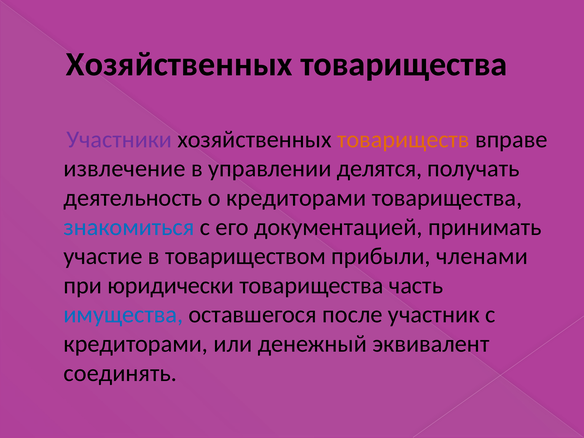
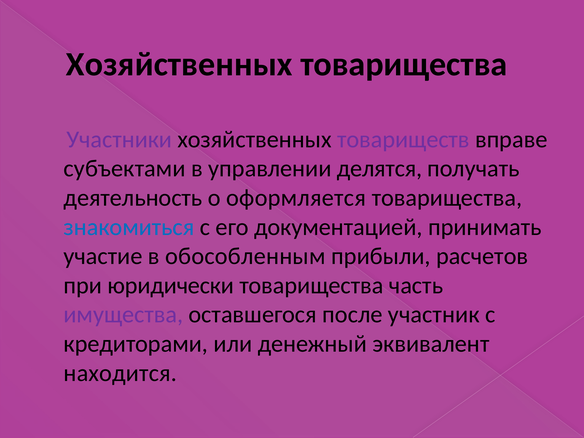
товариществ colour: orange -> purple (403, 139)
извлечение: извлечение -> субъектами (125, 169)
о кредиторами: кредиторами -> оформляется (296, 198)
товариществом: товариществом -> обособленным (245, 256)
членами: членами -> расчетов (482, 256)
имущества colour: blue -> purple (123, 315)
соединять: соединять -> находится (120, 373)
